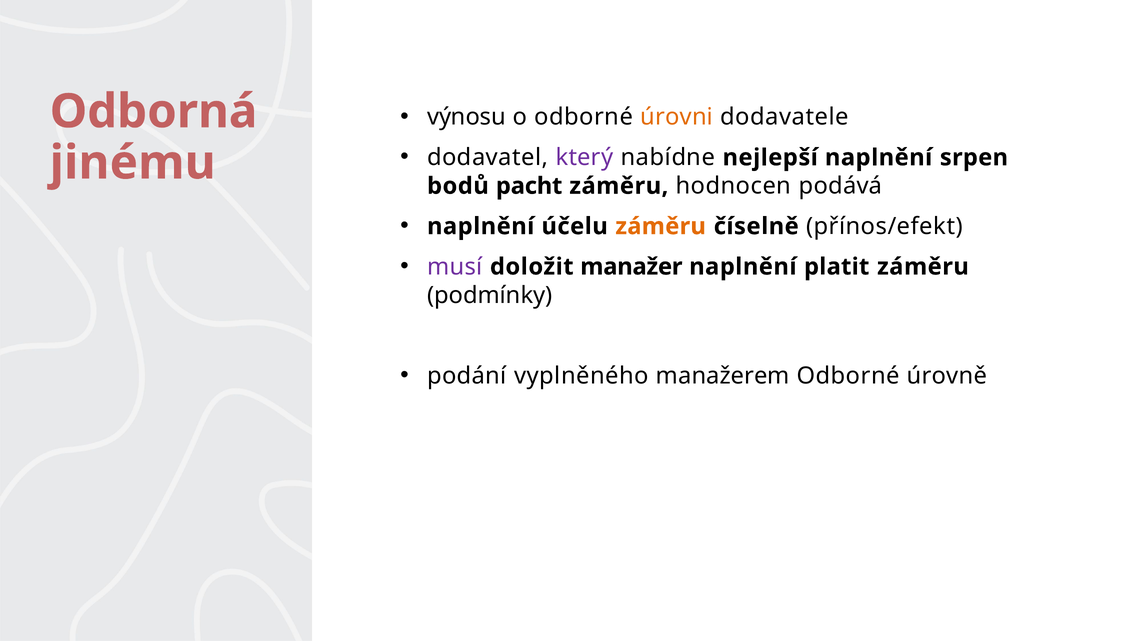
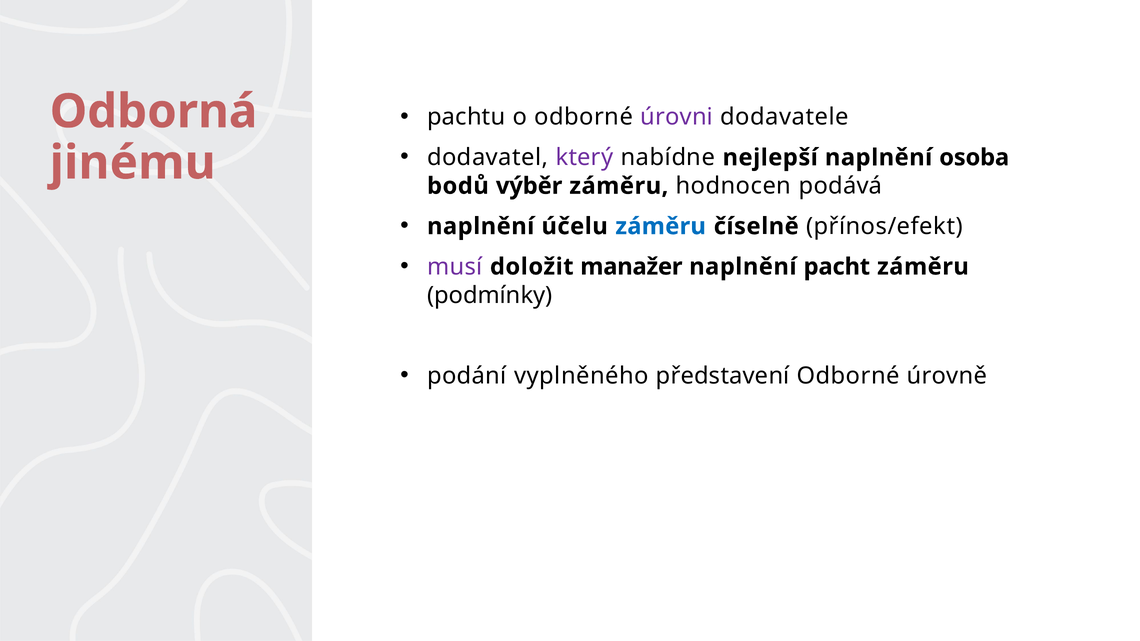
výnosu: výnosu -> pachtu (466, 117)
úrovni colour: orange -> purple (677, 117)
srpen: srpen -> osoba (974, 158)
pacht: pacht -> výběr (529, 186)
záměru colour: orange -> blue (661, 226)
platit: platit -> pacht (837, 267)
manažerem: manažerem -> představení (723, 376)
